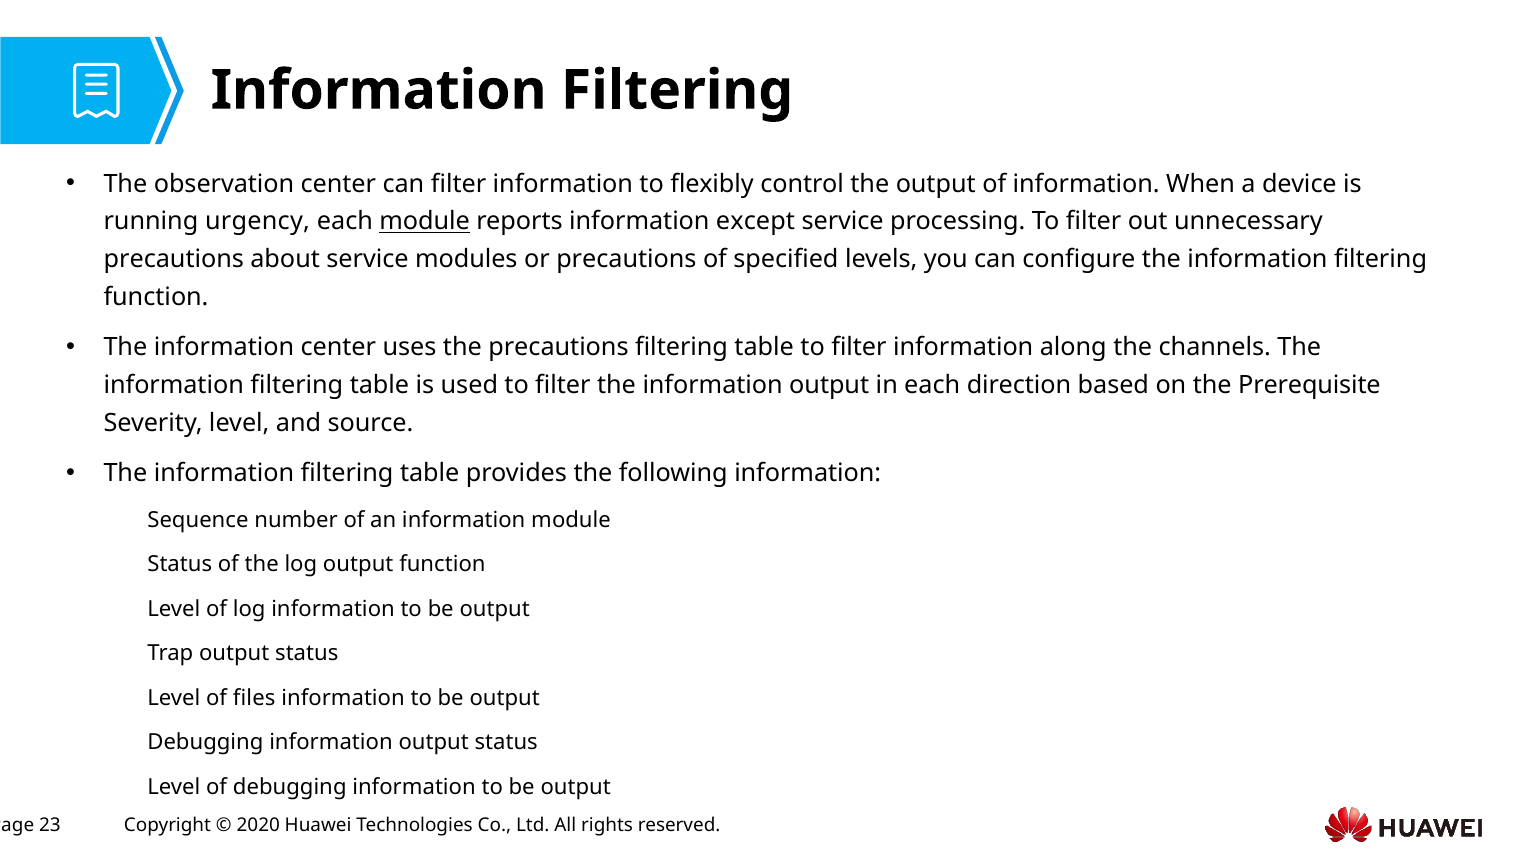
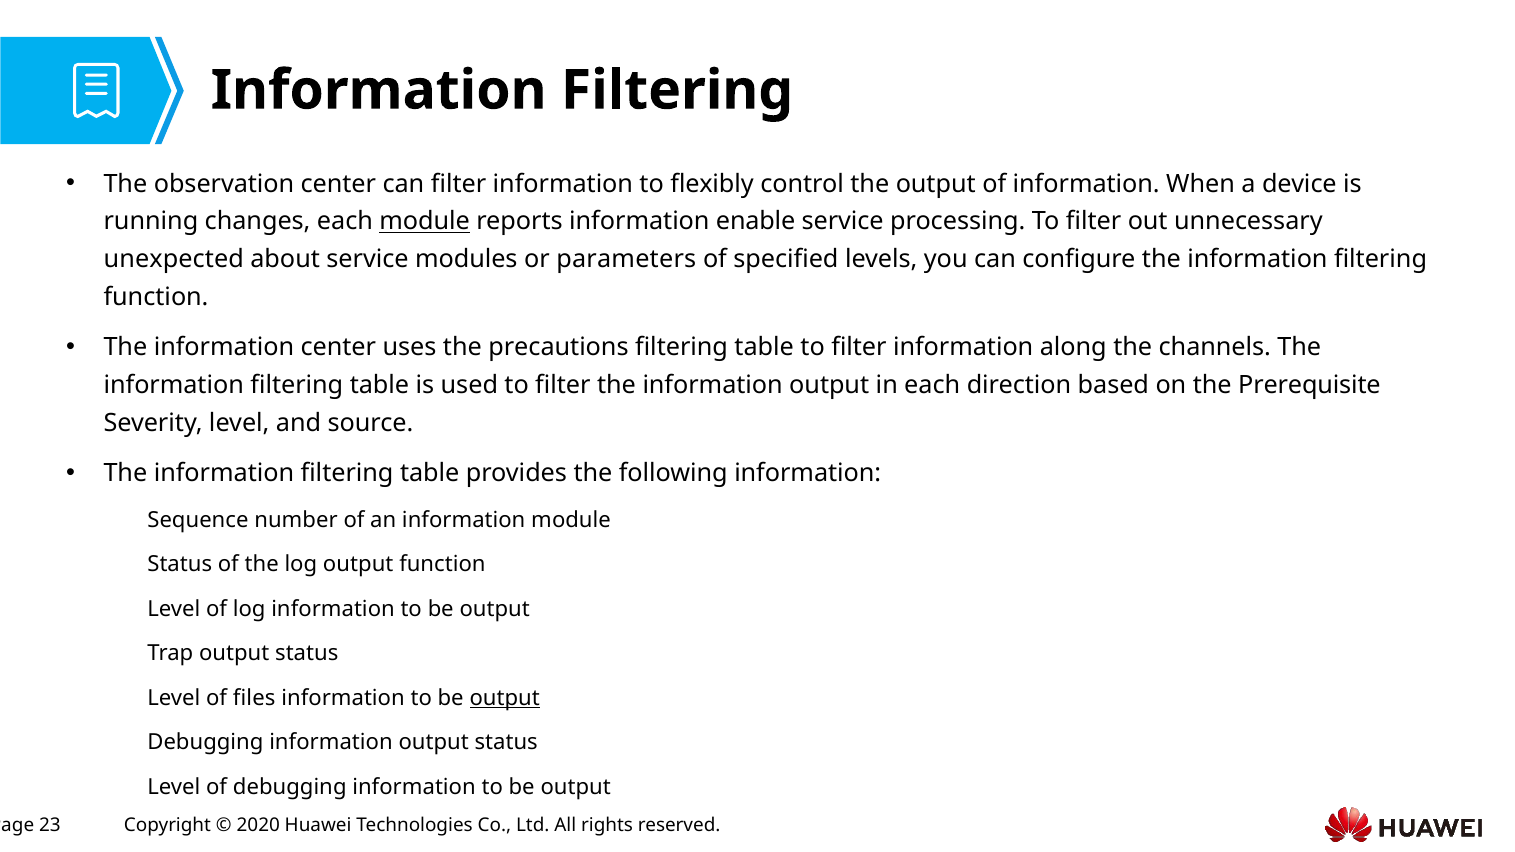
urgency: urgency -> changes (258, 222)
except: except -> enable (756, 222)
precautions: precautions -> unexpected (174, 259)
or precautions: precautions -> parameters (626, 259)
output underline: none -> present (505, 698)
